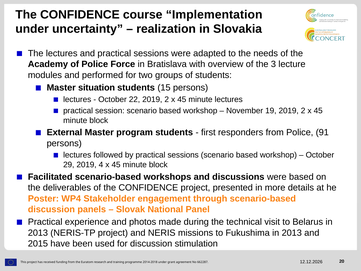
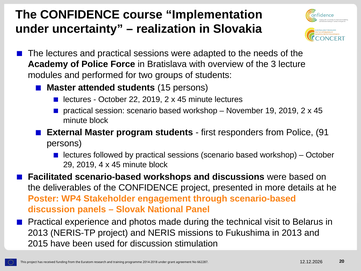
situation: situation -> attended (97, 88)
